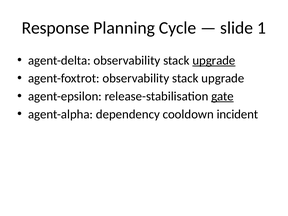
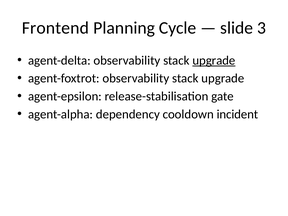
Response: Response -> Frontend (55, 28)
1: 1 -> 3 (262, 28)
gate underline: present -> none (222, 96)
